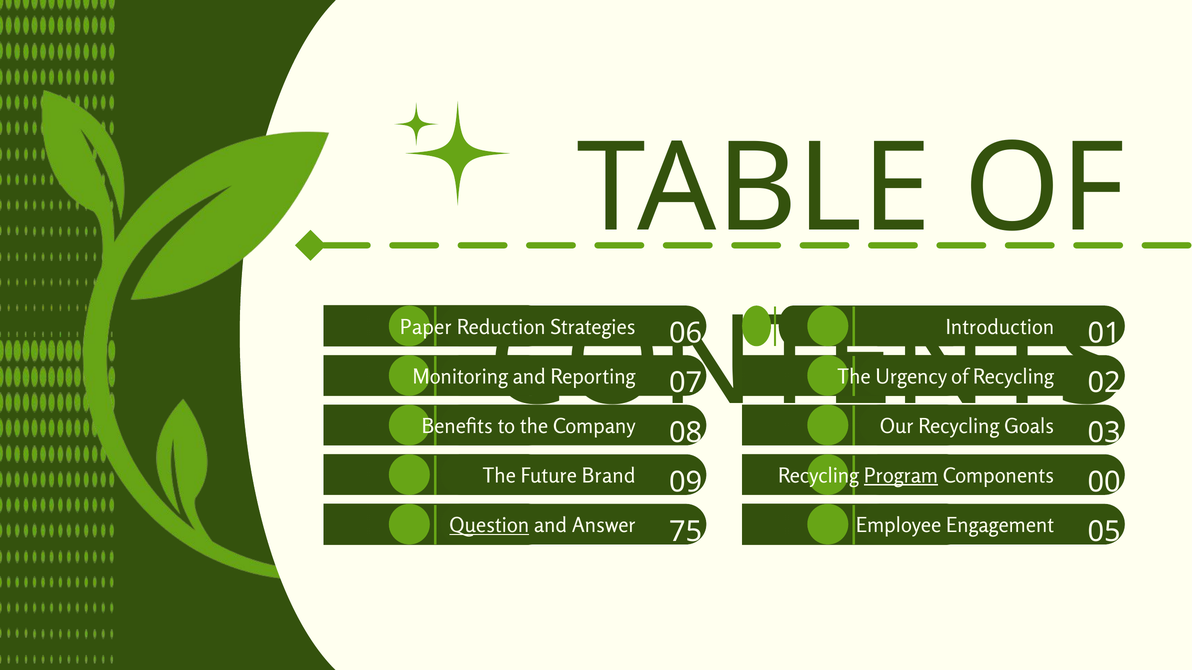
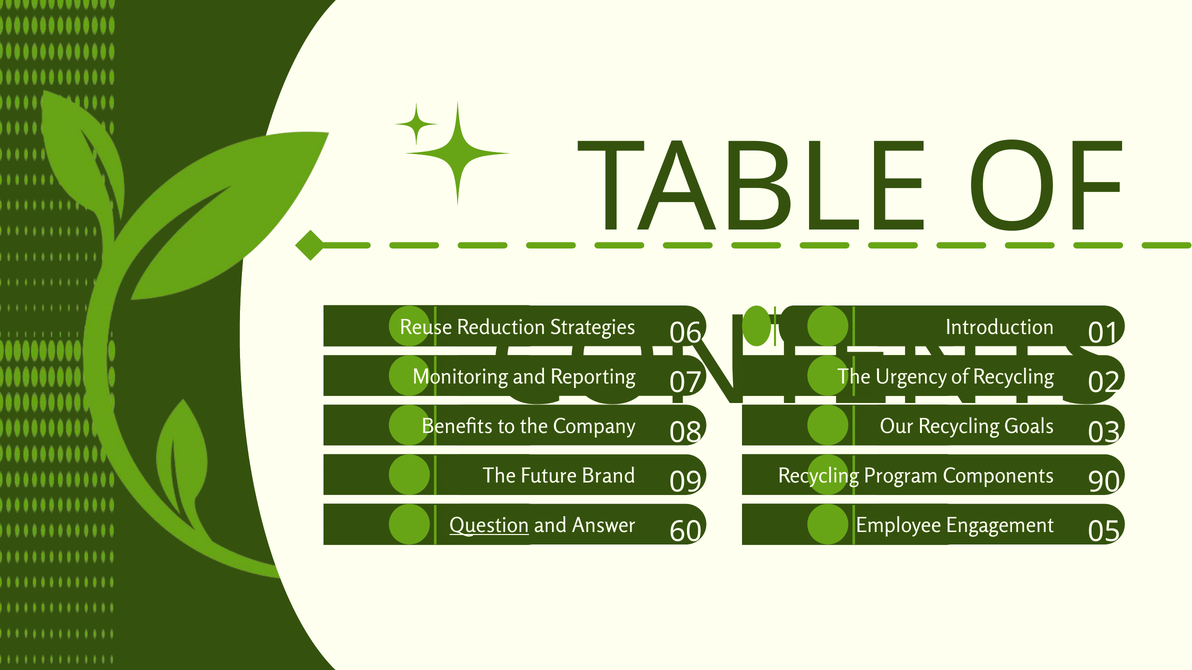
Paper: Paper -> Reuse (426, 327)
Program underline: present -> none (901, 476)
00: 00 -> 90 (1104, 482)
75: 75 -> 60 (686, 532)
